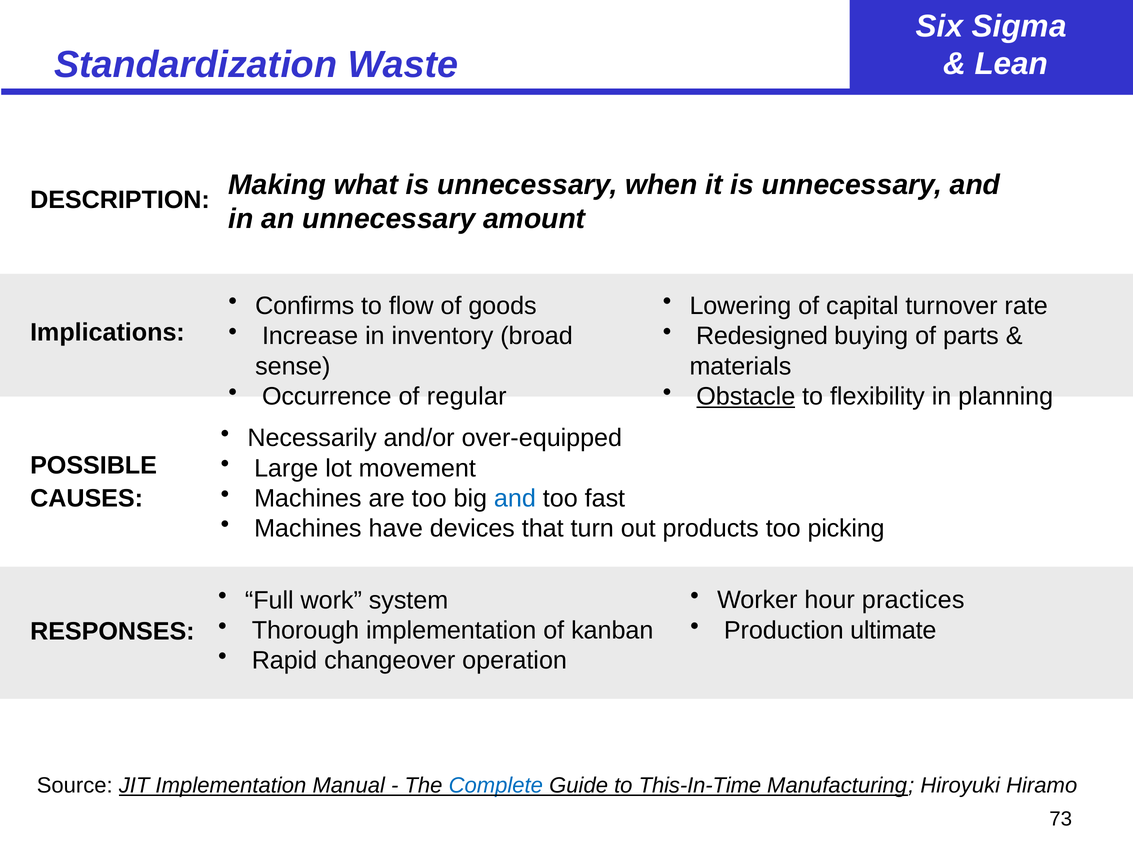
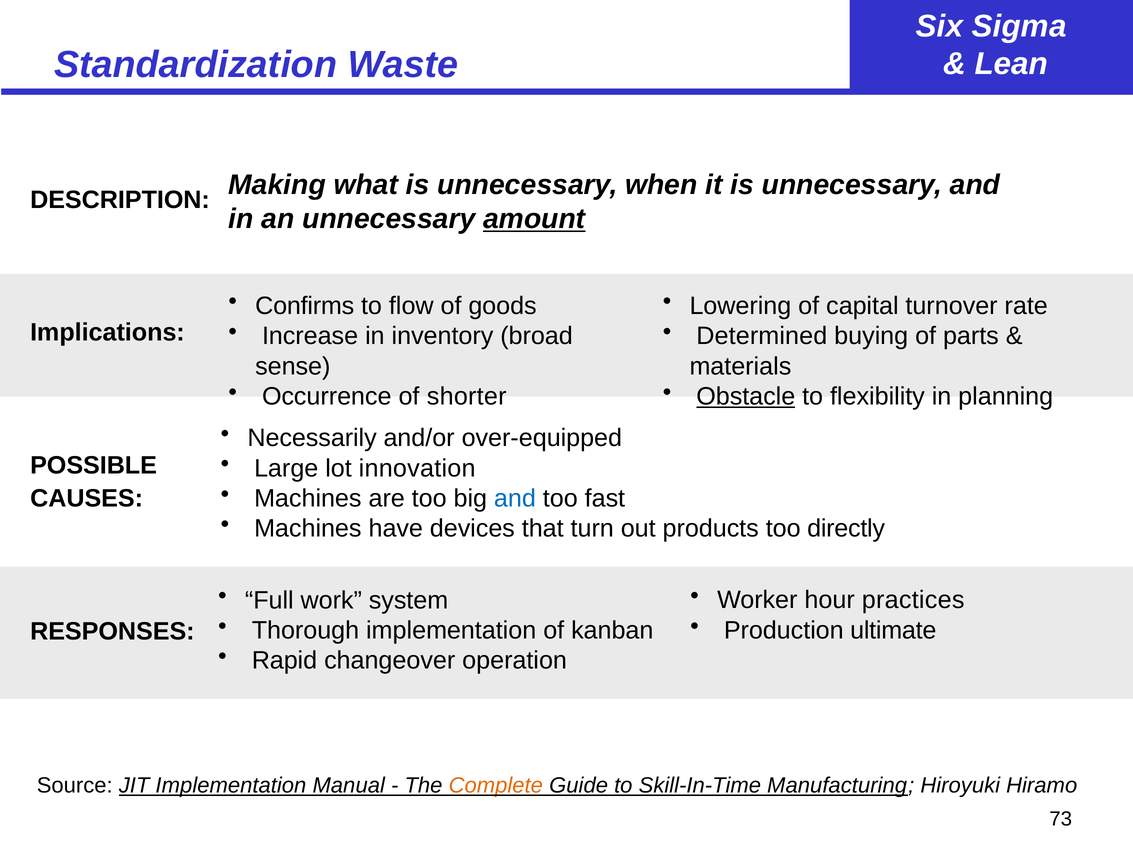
amount underline: none -> present (534, 219)
Redesigned: Redesigned -> Determined (762, 336)
regular: regular -> shorter (467, 396)
movement: movement -> innovation (417, 468)
picking: picking -> directly (846, 528)
Complete colour: blue -> orange (496, 785)
This-In-Time: This-In-Time -> Skill-In-Time (700, 785)
